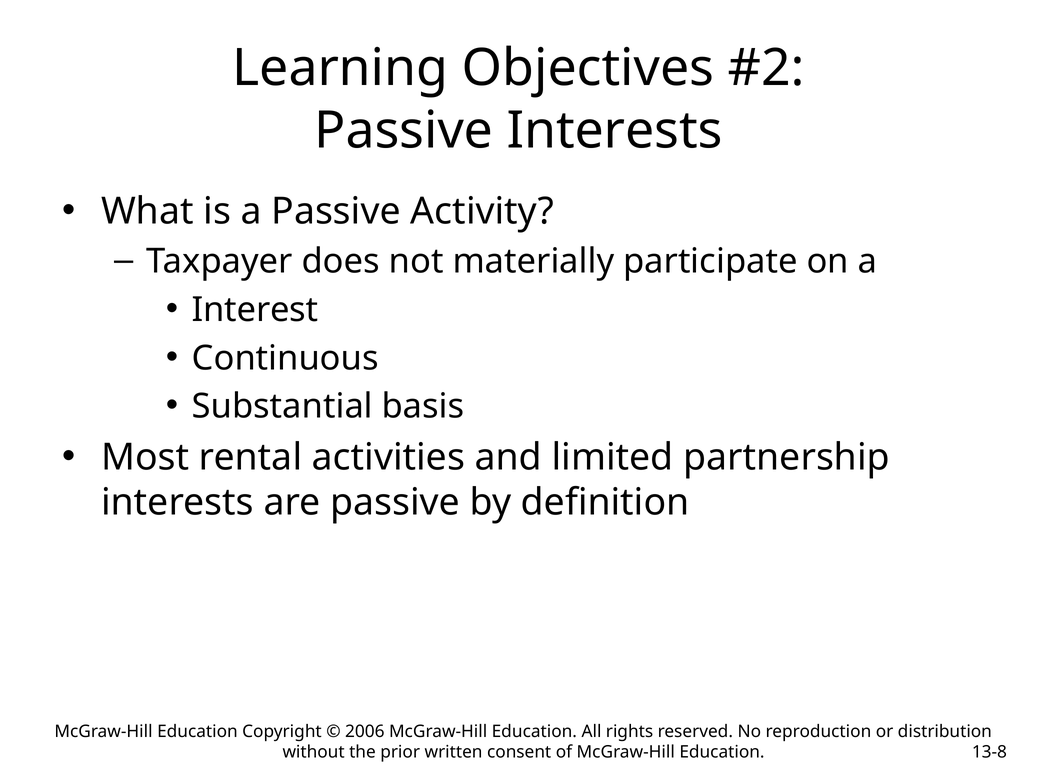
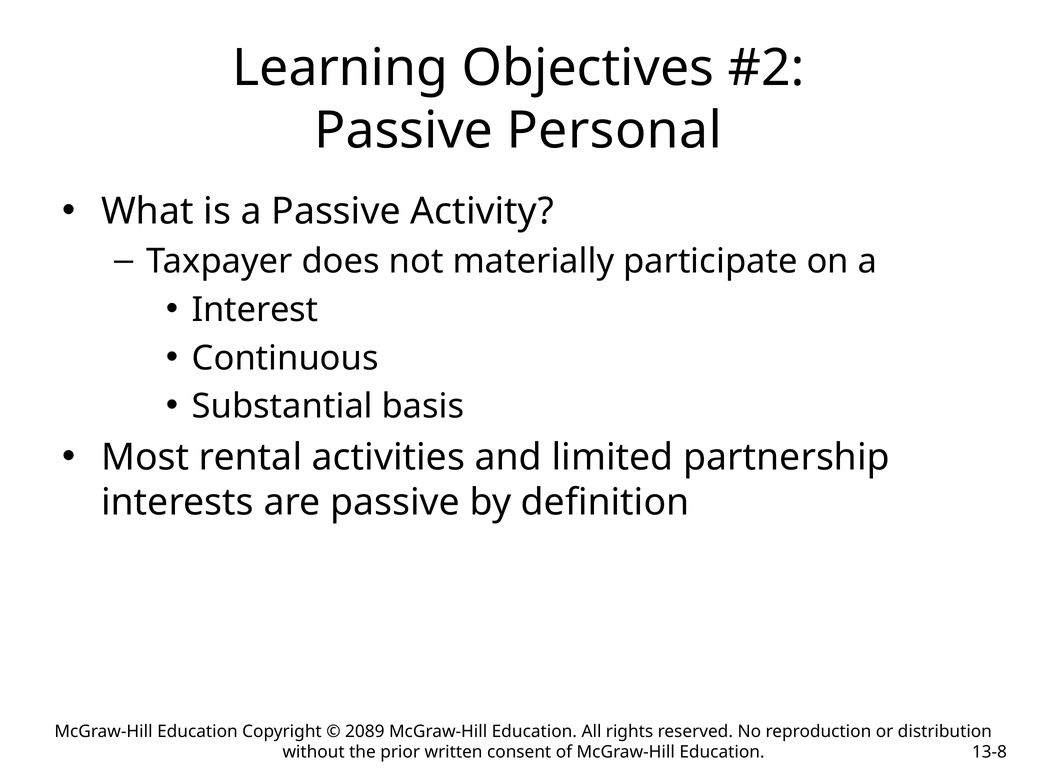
Passive Interests: Interests -> Personal (614, 131)
2006: 2006 -> 2089 (365, 732)
